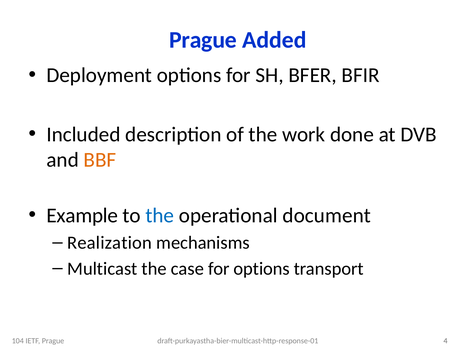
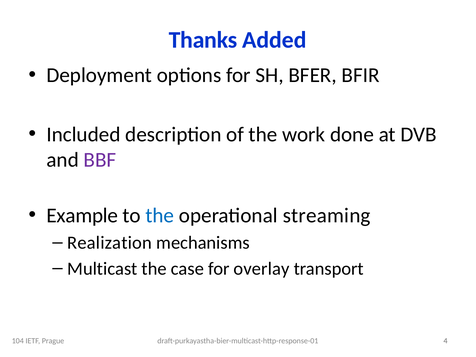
Prague: Prague -> Thanks (203, 40)
BBF colour: orange -> purple (100, 160)
document: document -> streaming (327, 215)
for options: options -> overlay (262, 269)
